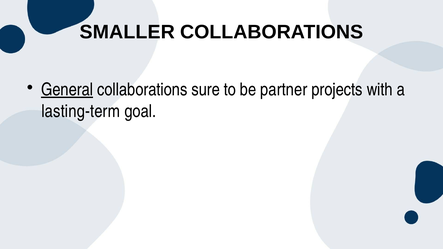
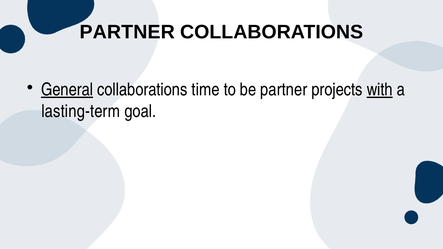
SMALLER: SMALLER -> PARTNER (127, 32)
sure: sure -> time (206, 90)
with underline: none -> present (380, 90)
